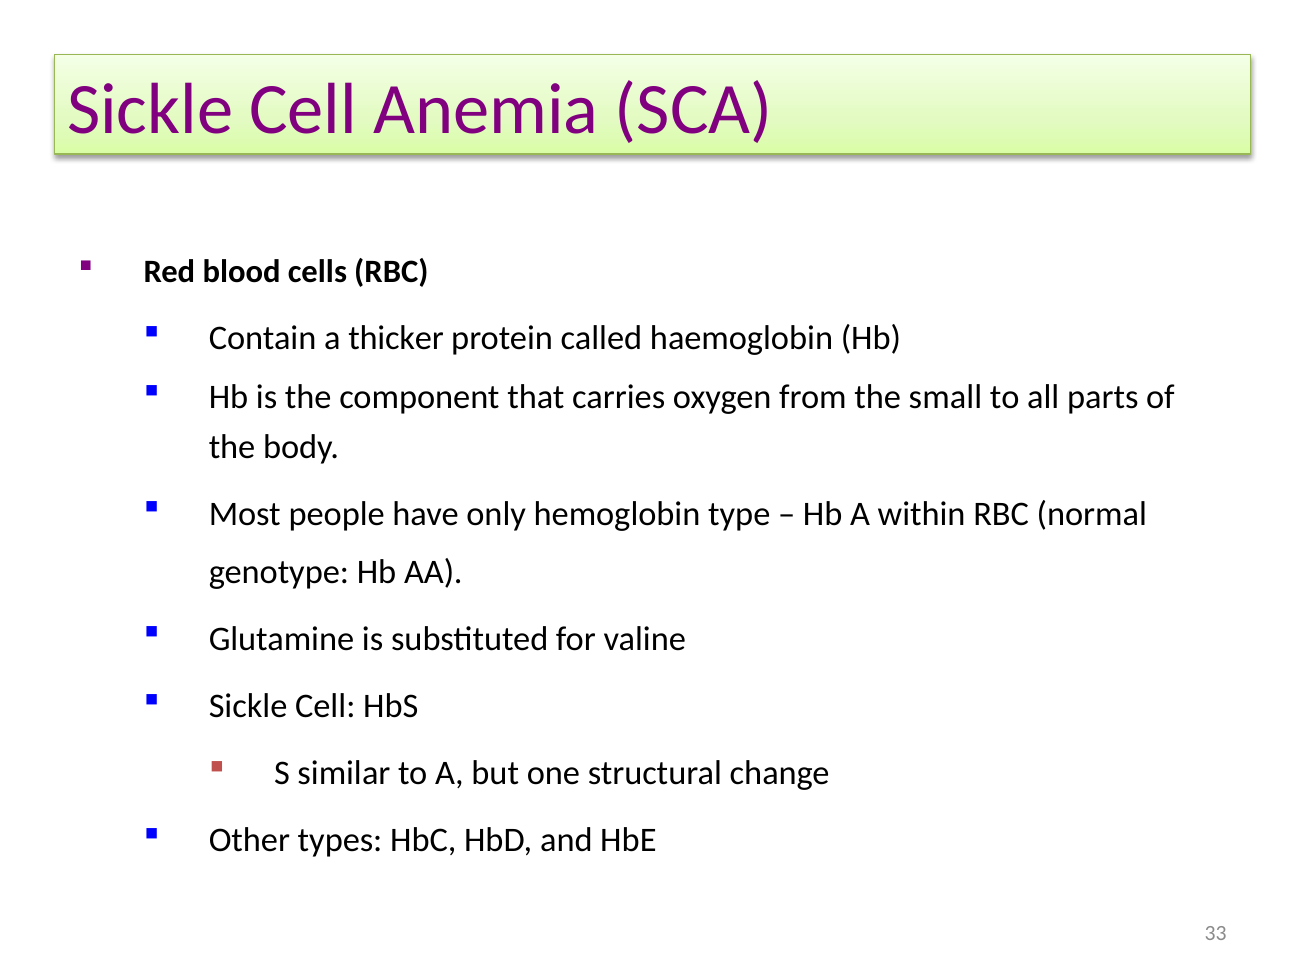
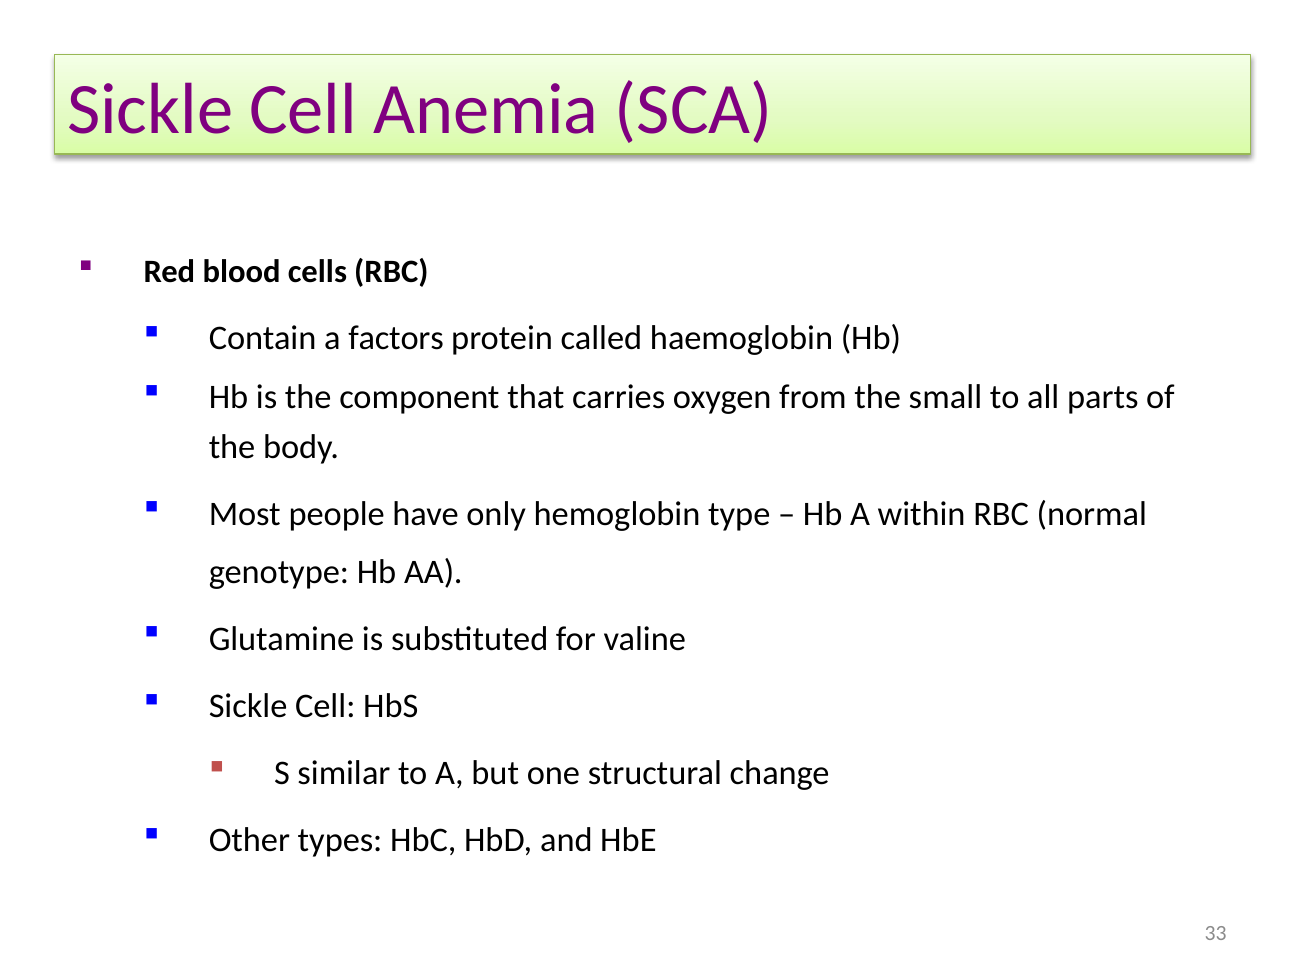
thicker: thicker -> factors (396, 339)
